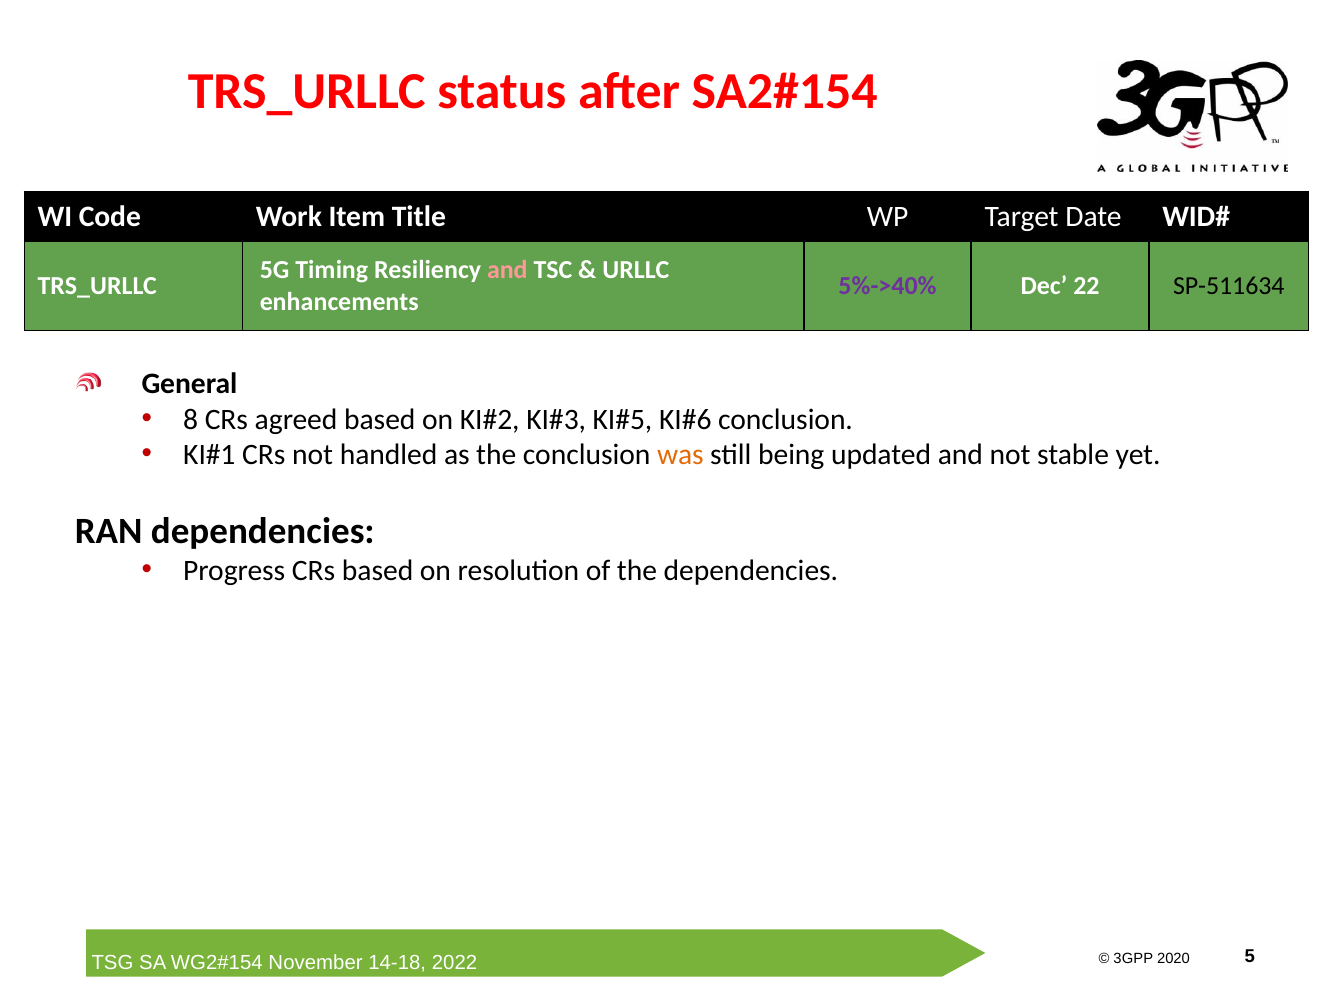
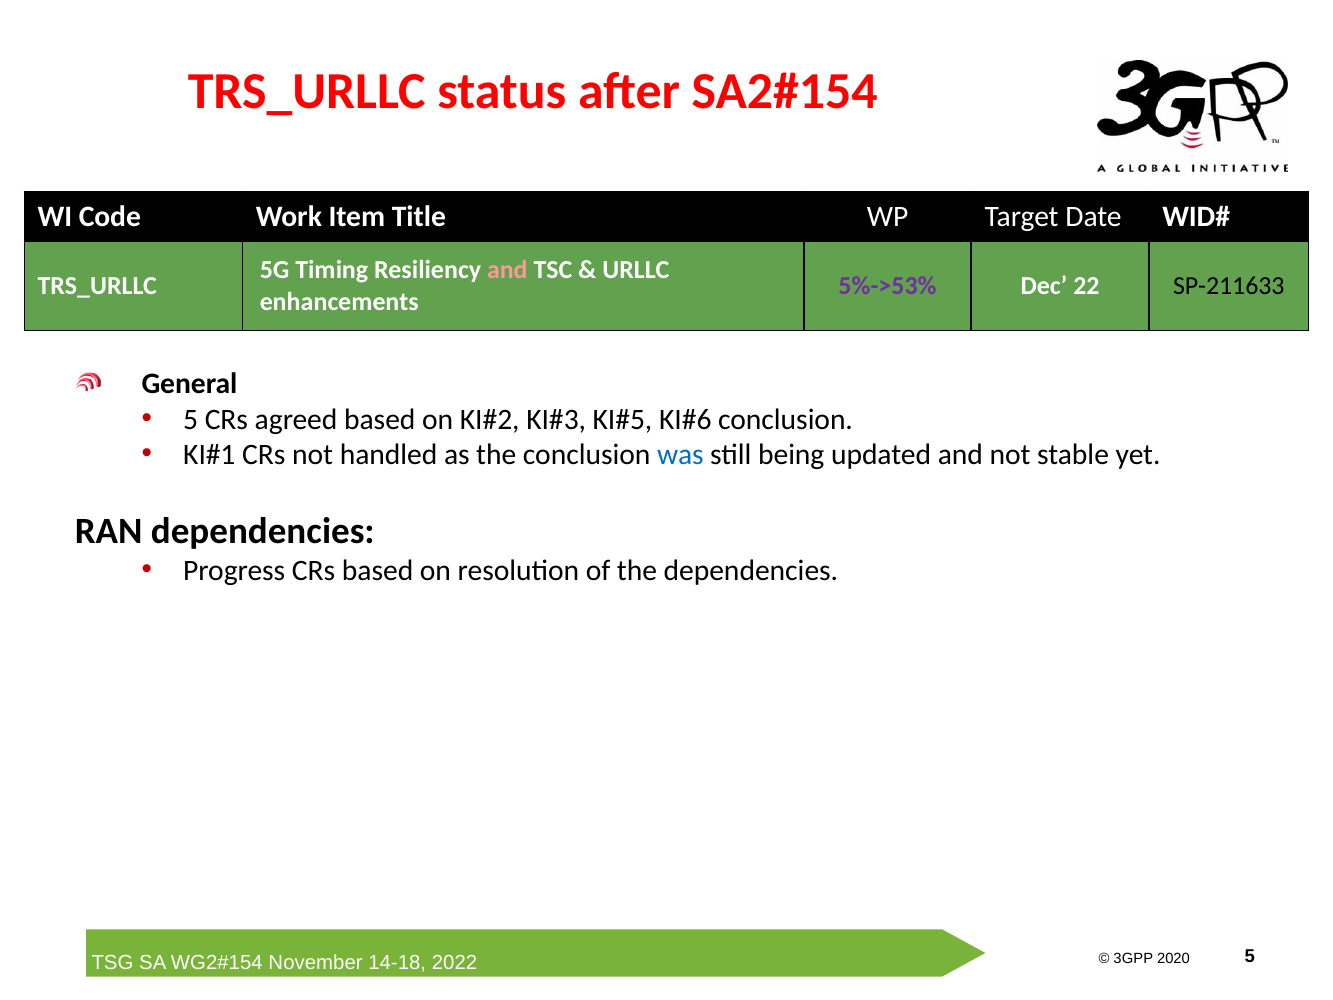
5%->40%: 5%->40% -> 5%->53% (888, 286)
SP-511634: SP-511634 -> SP-211633 (1229, 286)
8: 8 -> 5 (191, 419)
was colour: orange -> blue (680, 455)
